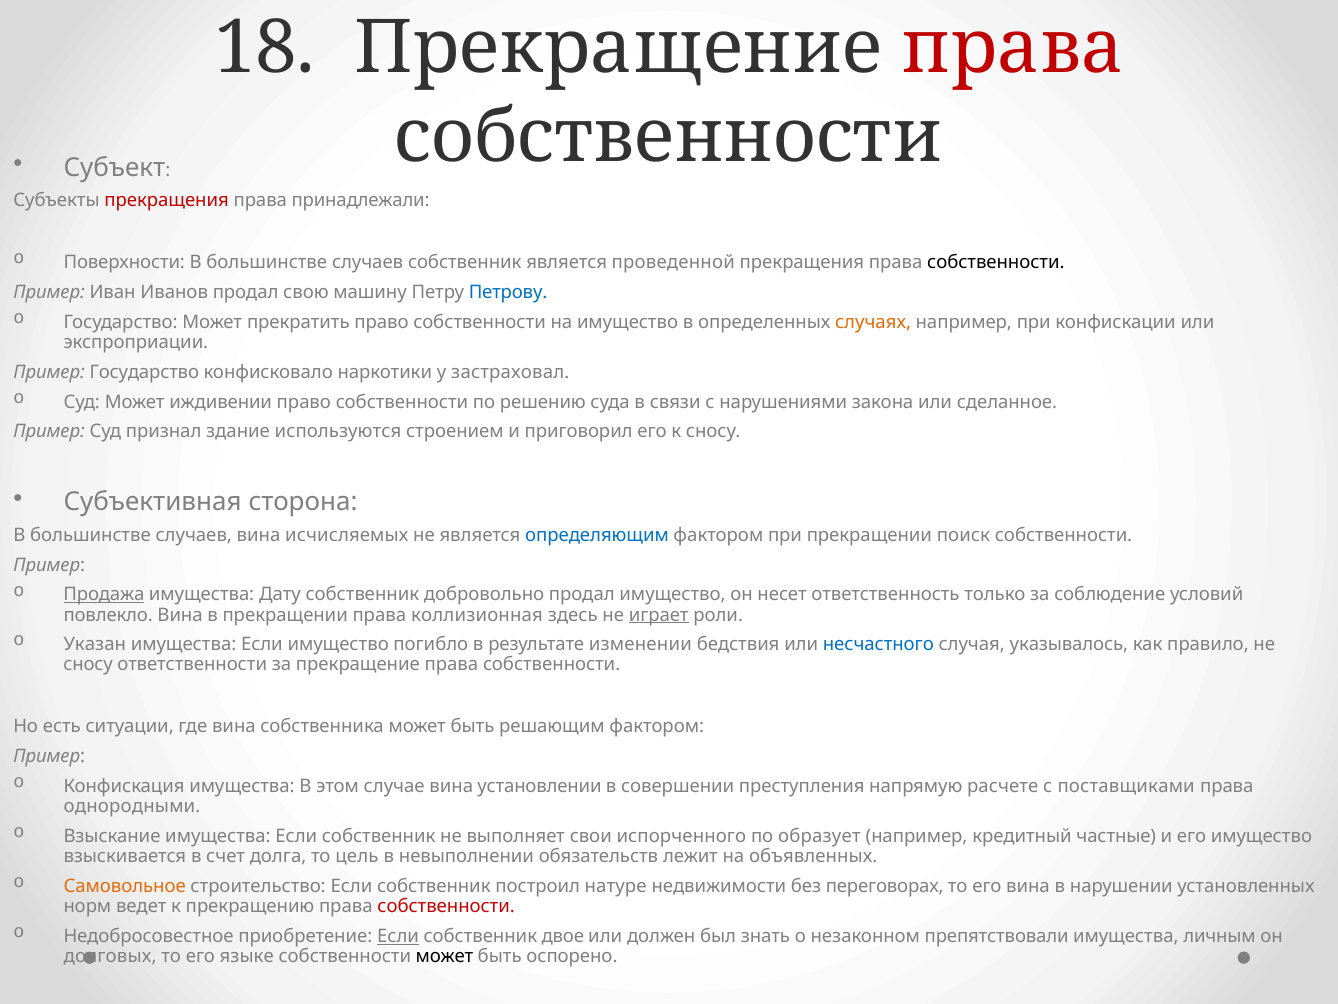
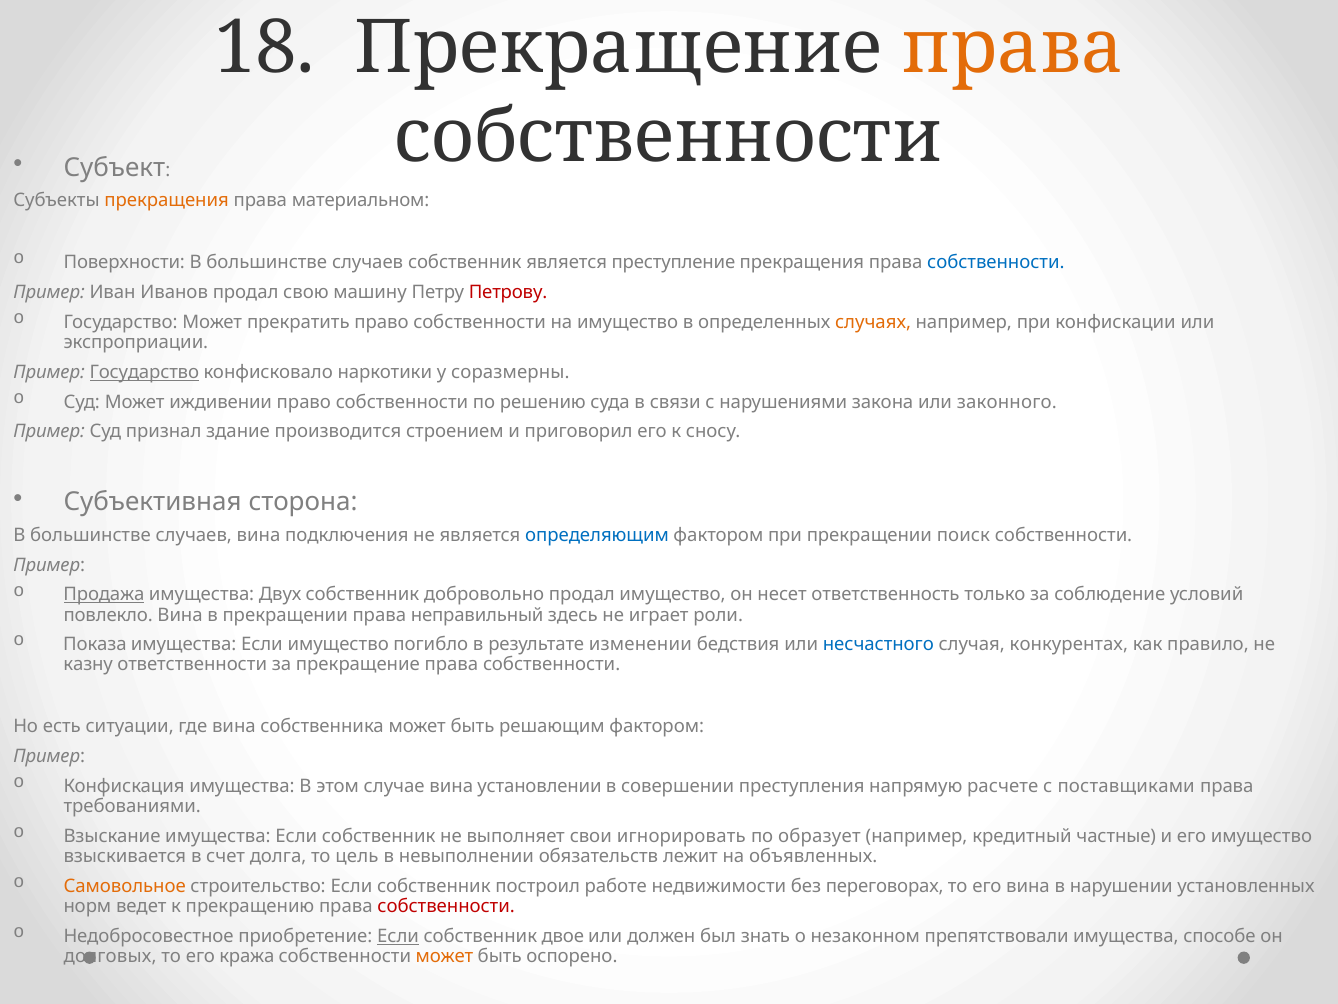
права colour: red -> orange (1013, 48)
прекращения colour: red -> orange (167, 200)
принадлежали: принадлежали -> материальном (361, 200)
проведенной: проведенной -> преступление (673, 262)
собственности colour: black -> blue (996, 262)
Петрову colour: blue -> red (508, 292)
Государство underline: none -> present (144, 372)
застраховал: застраховал -> соразмерны (510, 372)
сделанное: сделанное -> законного (1007, 402)
используются: используются -> производится (338, 432)
исчисляемых: исчисляемых -> подключения (347, 535)
Дату: Дату -> Двух (280, 594)
коллизионная: коллизионная -> неправильный (477, 615)
играет underline: present -> none (659, 615)
Указан: Указан -> Показа (95, 644)
указывалось: указывалось -> конкурентах (1069, 644)
сносу: сносу -> казну (88, 664)
однородными: однородными -> требованиями (132, 806)
испорченного: испорченного -> игнорировать (681, 836)
натуре: натуре -> работе (616, 886)
личным: личным -> способе (1220, 936)
языке: языке -> кража (247, 956)
может colour: black -> orange (445, 956)
